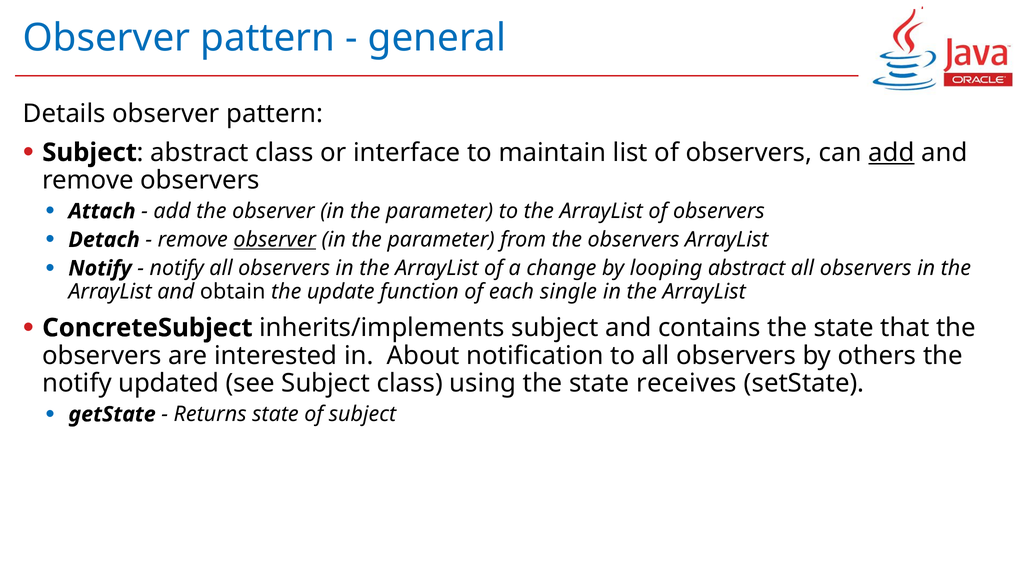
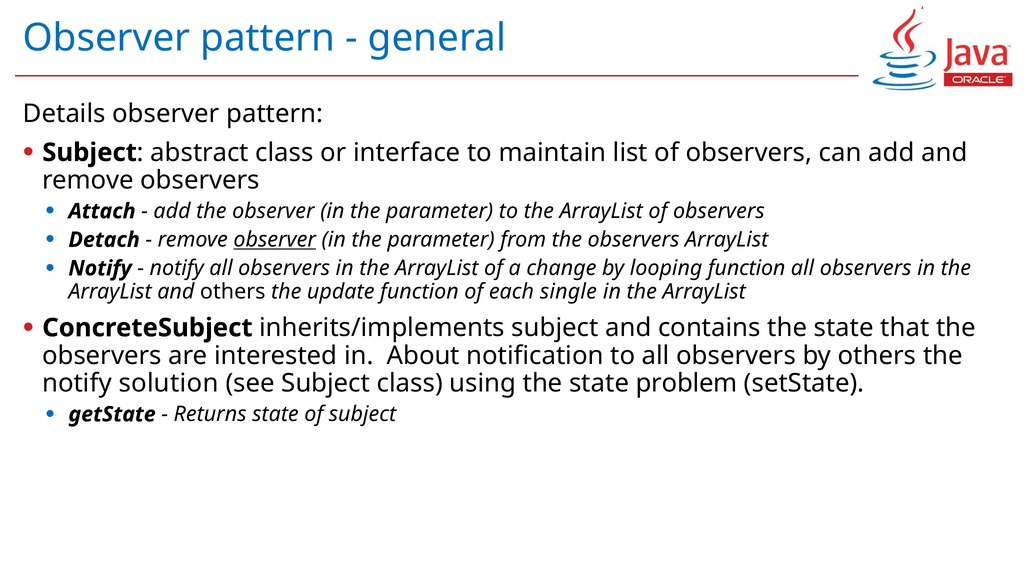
add underline: present -> none (891, 153)
looping abstract: abstract -> function (747, 268)
and obtain: obtain -> others (233, 292)
updated: updated -> solution (169, 383)
receives: receives -> problem (687, 383)
